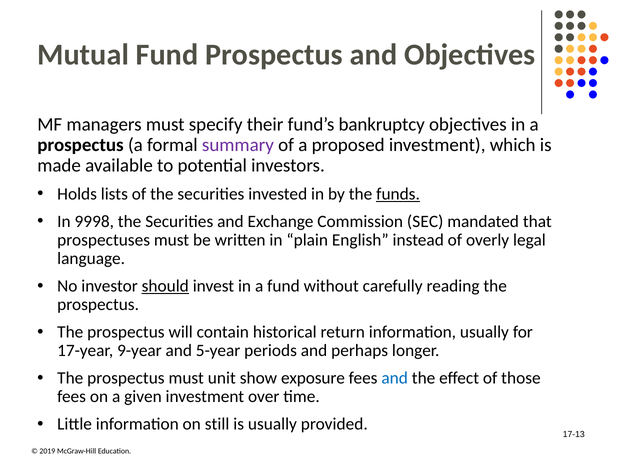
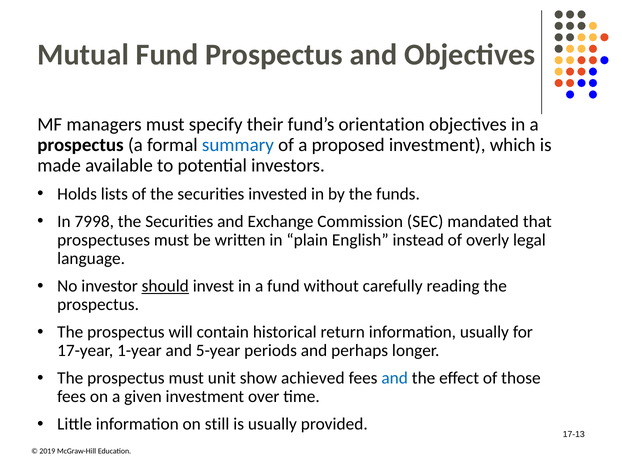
bankruptcy: bankruptcy -> orientation (382, 124)
summary colour: purple -> blue (238, 145)
funds underline: present -> none (398, 194)
99: 99 -> 79 (83, 221)
9-year: 9-year -> 1-year (139, 350)
exposure: exposure -> achieved (313, 378)
